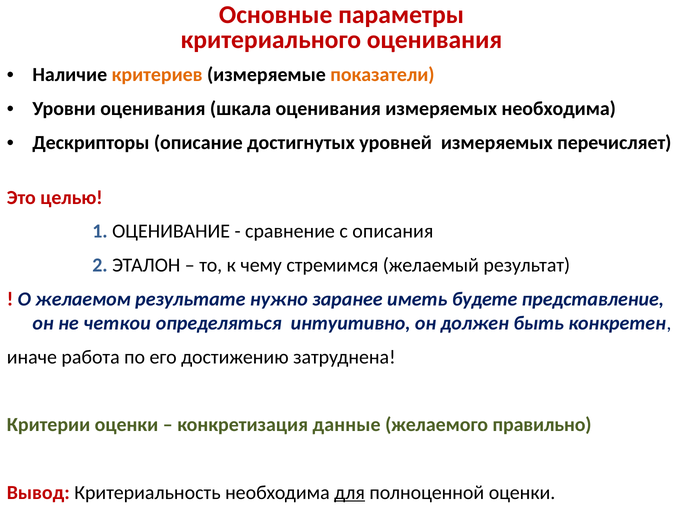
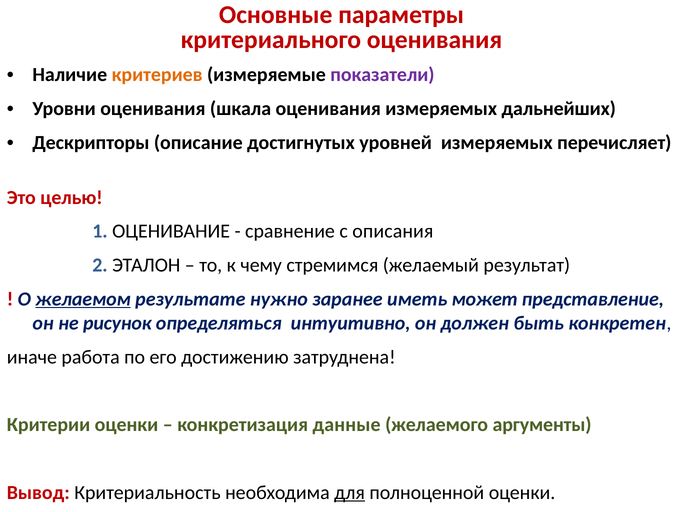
показатели colour: orange -> purple (382, 75)
измеряемых необходима: необходима -> дальнейших (559, 109)
желаемом underline: none -> present (83, 299)
будете: будете -> может (485, 299)
четкои: четкои -> рисунок (117, 324)
правильно: правильно -> аргументы (542, 425)
